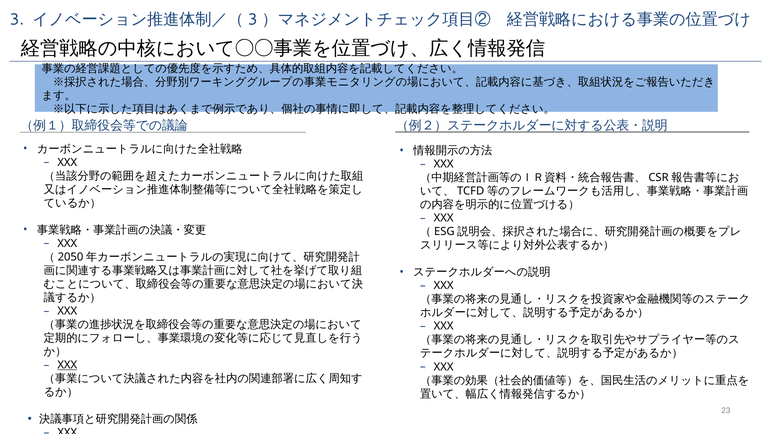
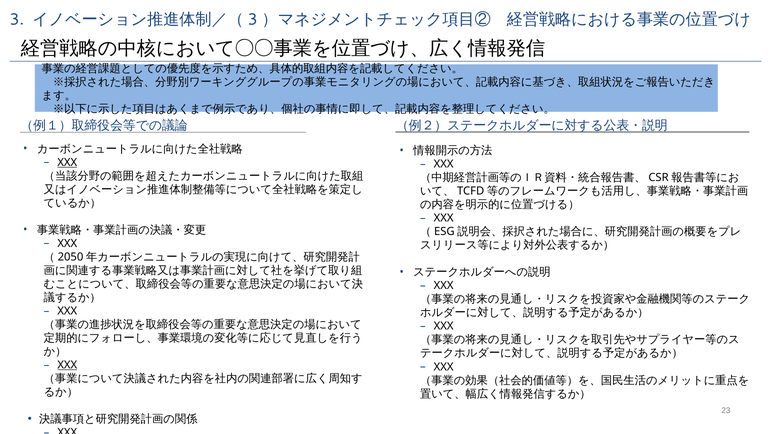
XXX underline: none -> present (67, 162)
